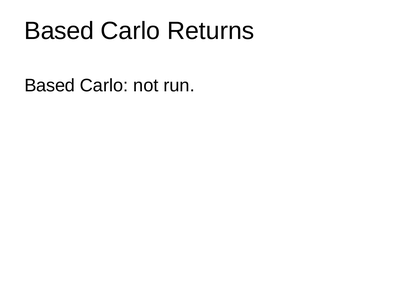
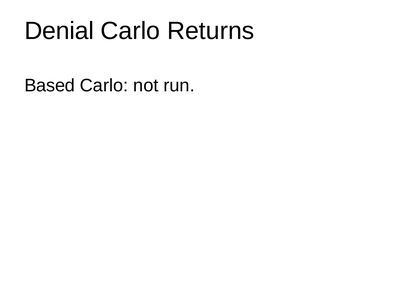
Based: Based -> Denial (59, 31)
